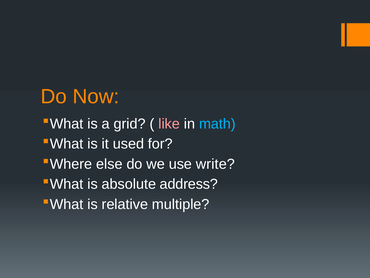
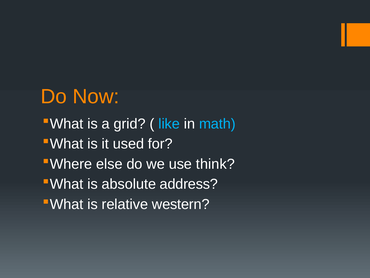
like colour: pink -> light blue (169, 124)
write: write -> think (215, 164)
multiple: multiple -> western (181, 204)
